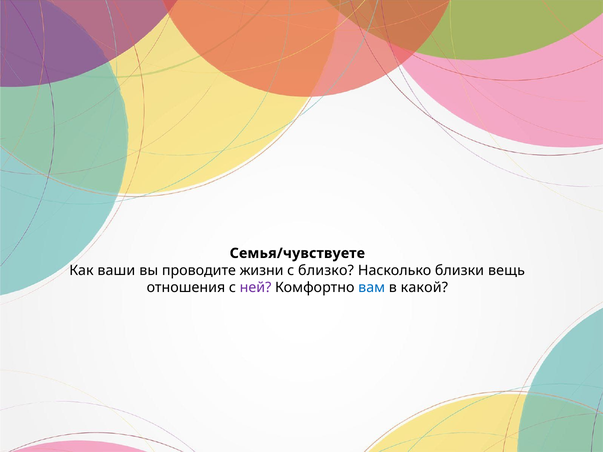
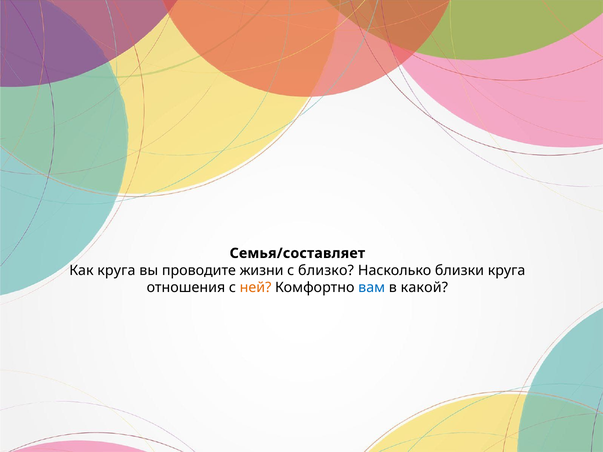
Семья/чувствуете: Семья/чувствуете -> Семья/составляет (297, 253)
Как ваши: ваши -> круга (116, 270)
близки вещь: вещь -> круга (507, 270)
ней colour: purple -> orange (255, 288)
